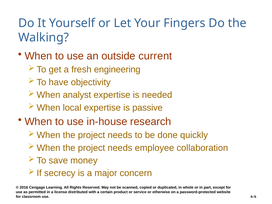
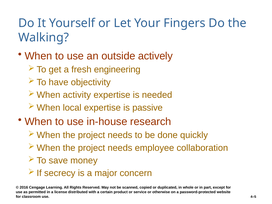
current: current -> actively (155, 56)
analyst: analyst -> activity (77, 95)
